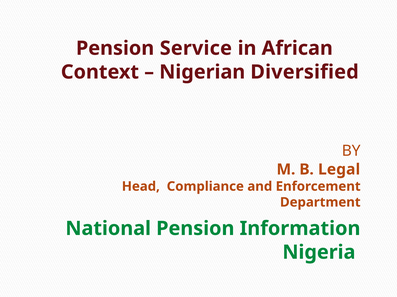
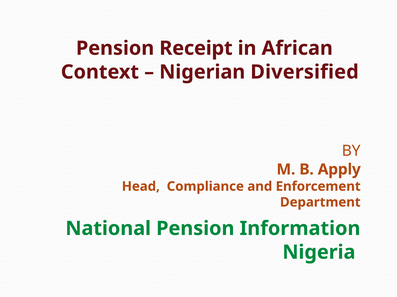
Service: Service -> Receipt (196, 48)
Legal: Legal -> Apply (339, 170)
